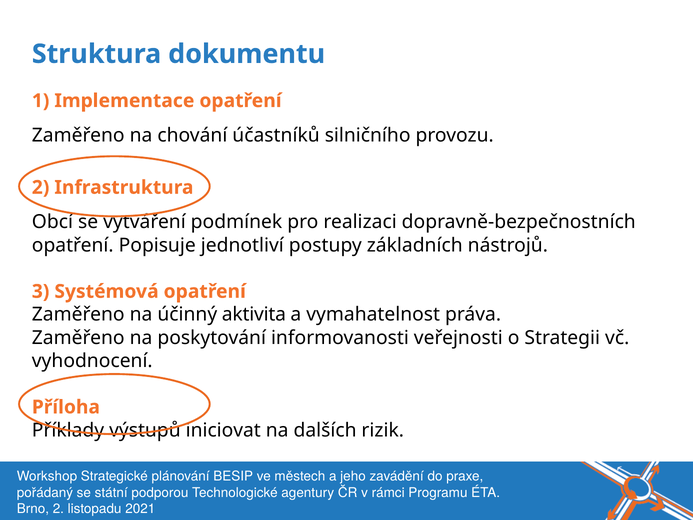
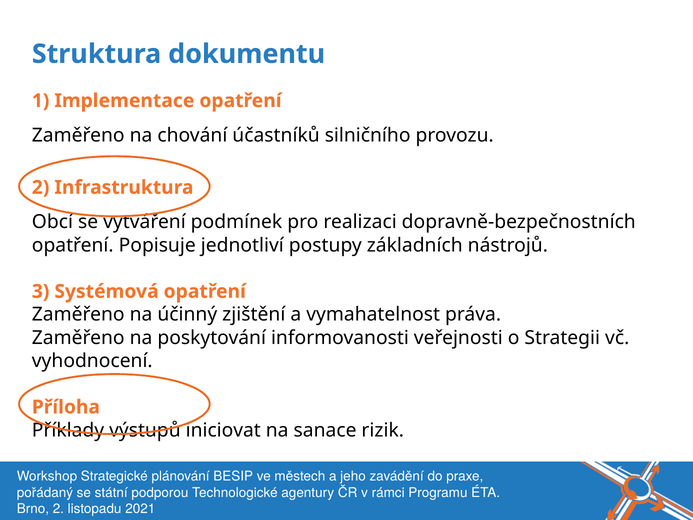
aktivita: aktivita -> zjištění (254, 314)
dalších: dalších -> sanace (325, 430)
